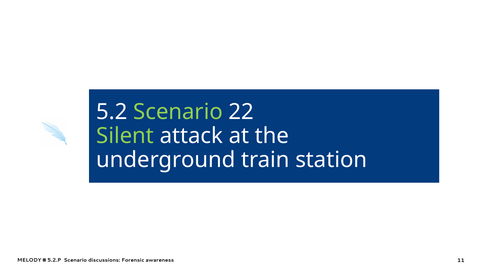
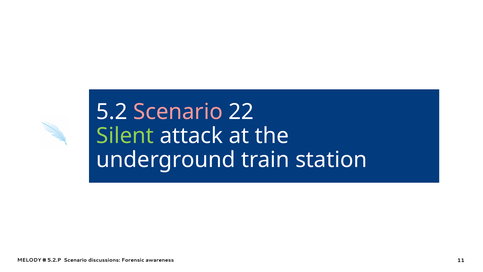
Scenario colour: light green -> pink (178, 112)
